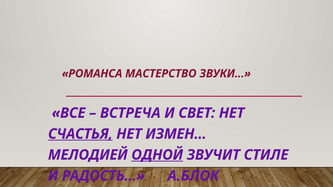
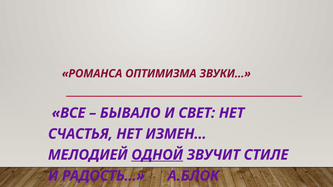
МАСТЕРСТВО: МАСТЕРСТВО -> ОПТИМИЗМА (161, 74)
ВСТРЕЧА: ВСТРЕЧА -> БЫВАЛО (130, 113)
СЧАСТЬЯ underline: present -> none (80, 134)
